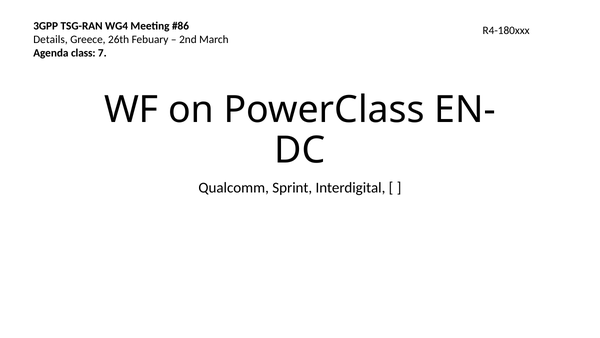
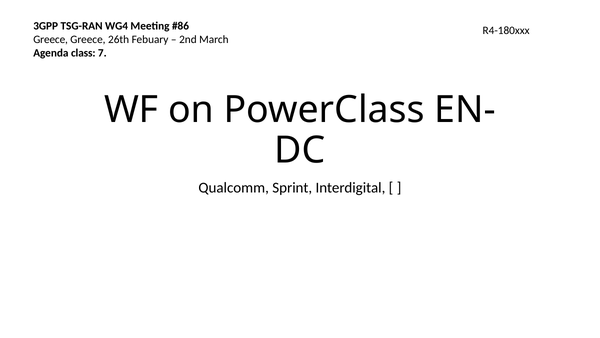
Details: Details -> Greece (51, 39)
